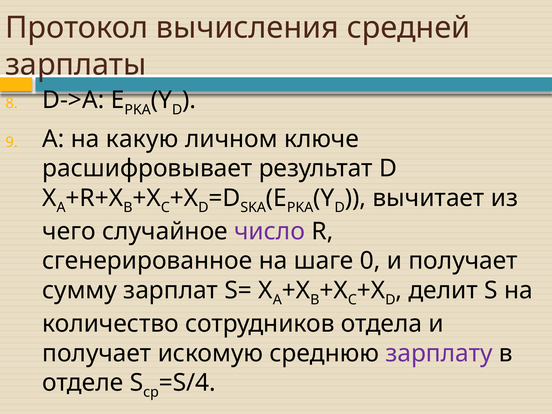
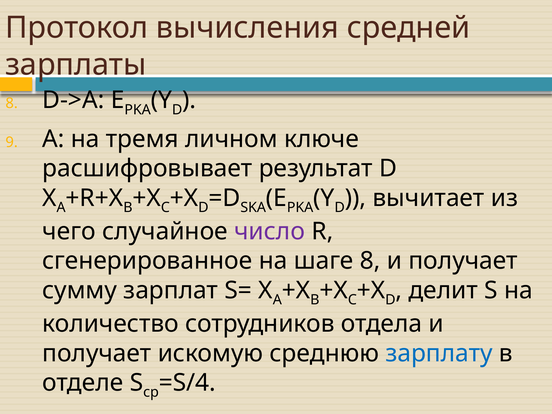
какую: какую -> тремя (142, 139)
шаге 0: 0 -> 8 (370, 261)
зарплату colour: purple -> blue (439, 353)
